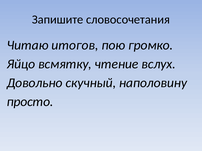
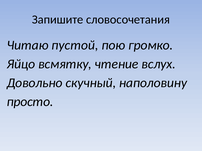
итогов: итогов -> пустой (75, 45)
